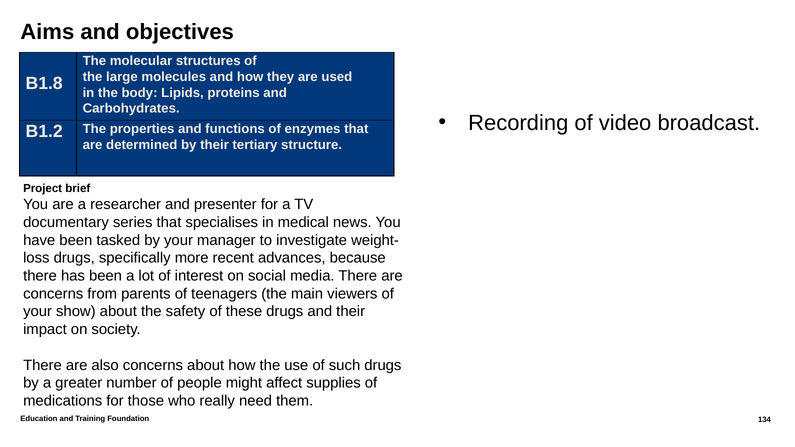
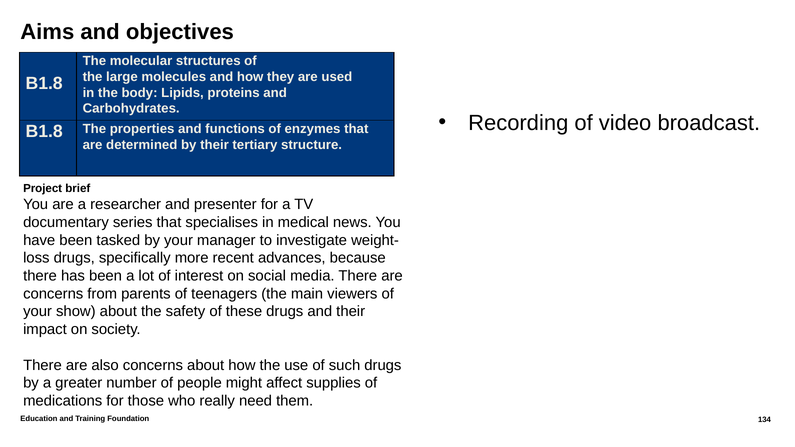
B1.2: B1.2 -> B1.8 (44, 132)
